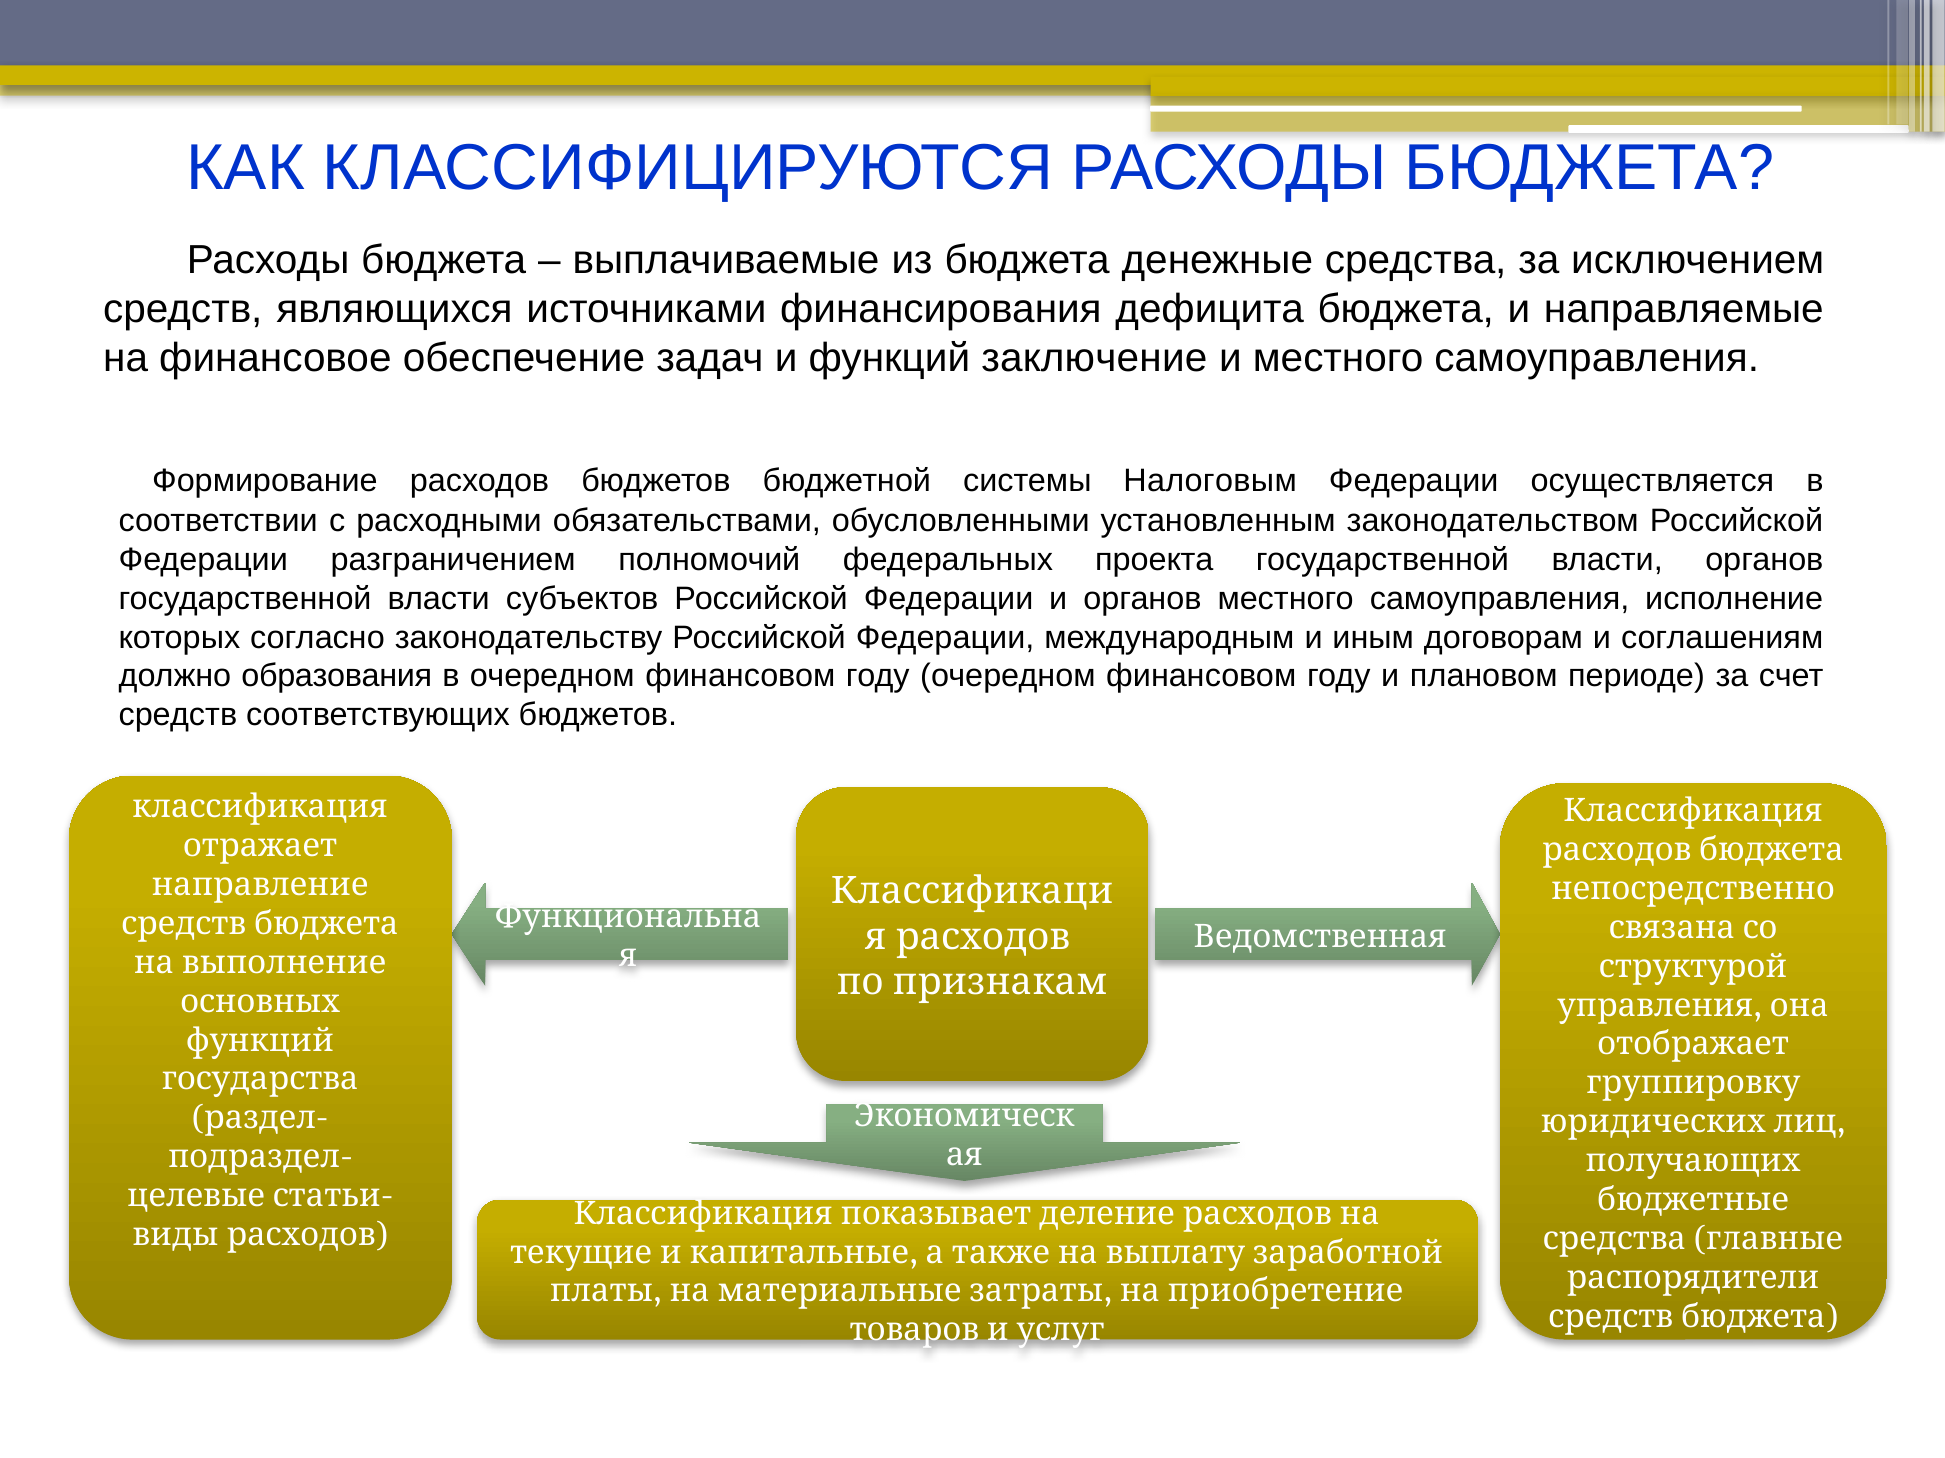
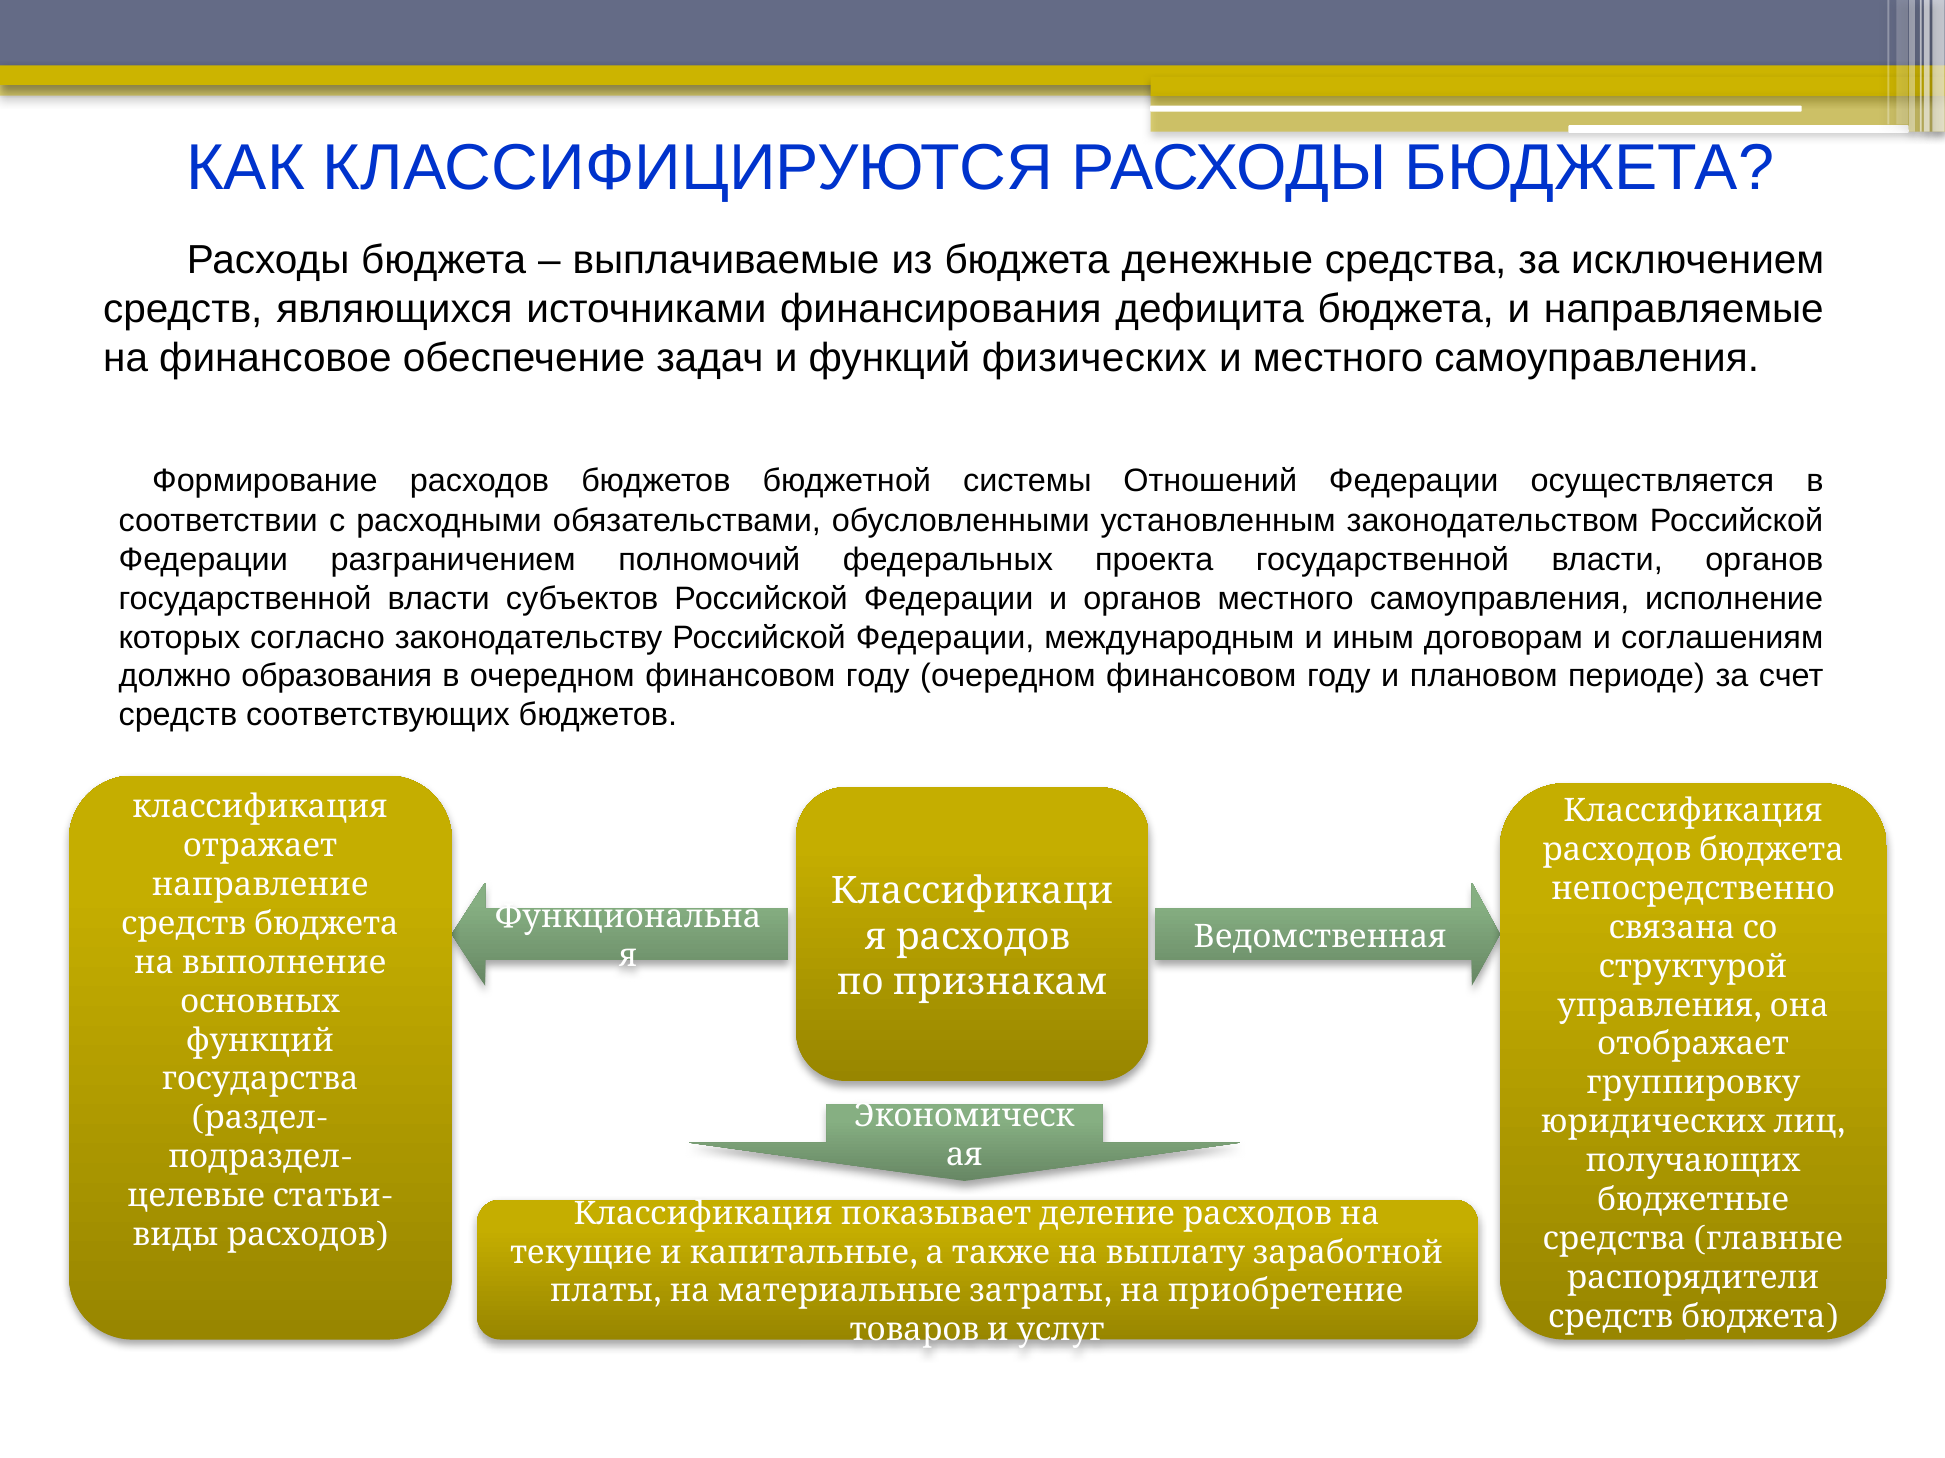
заключение: заключение -> физических (1094, 358)
Налоговым: Налоговым -> Отношений (1210, 481)
